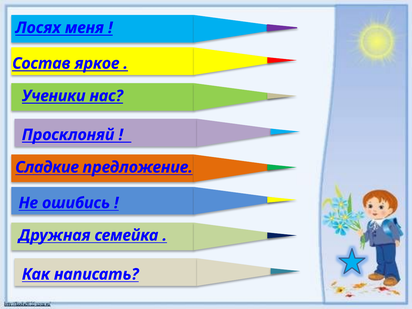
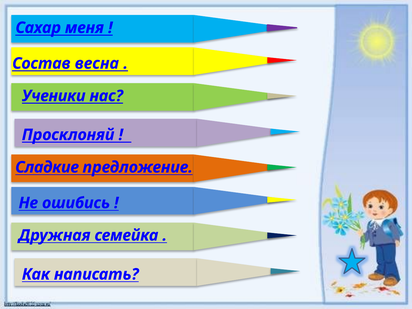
Лосях: Лосях -> Сахар (38, 28)
яркое: яркое -> весна (97, 63)
